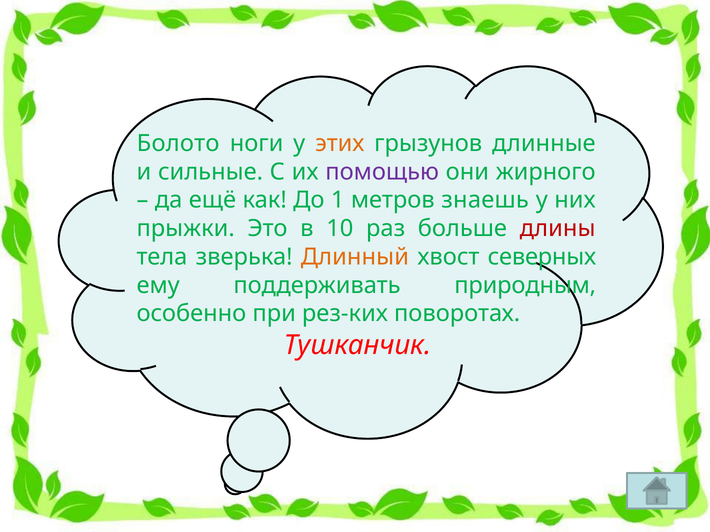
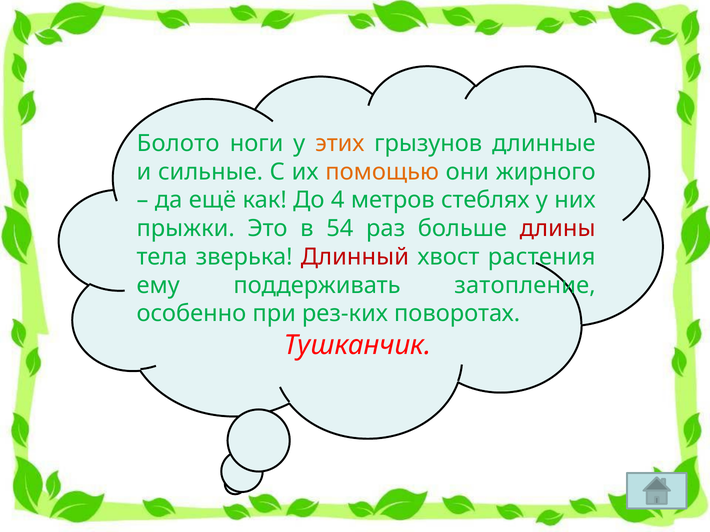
помощью colour: purple -> orange (382, 172)
1: 1 -> 4 (338, 200)
знаешь: знаешь -> стеблях (485, 200)
10: 10 -> 54 (340, 229)
Длинный colour: orange -> red (355, 257)
северных: северных -> растения (542, 257)
природным: природным -> затопление (525, 286)
